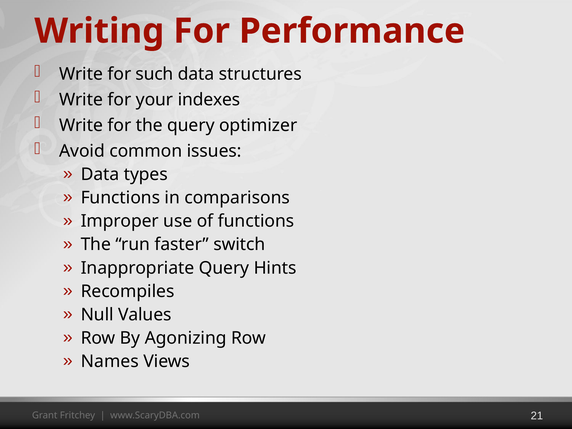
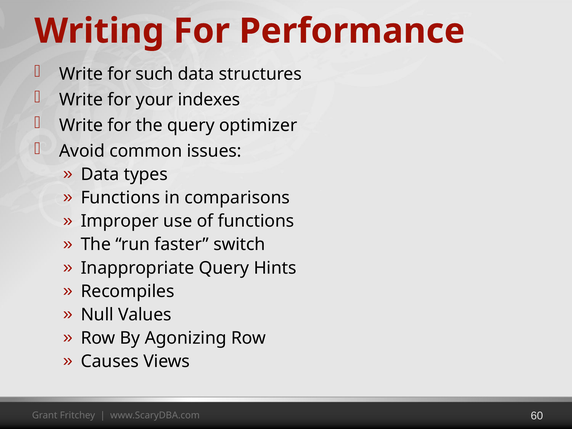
Names: Names -> Causes (110, 361)
21: 21 -> 60 (537, 416)
